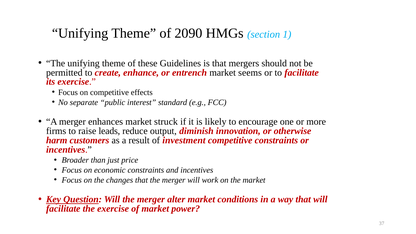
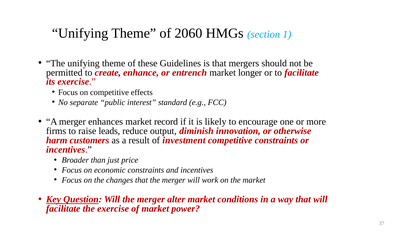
2090: 2090 -> 2060 (188, 33)
seems: seems -> longer (250, 73)
struck: struck -> record (166, 122)
